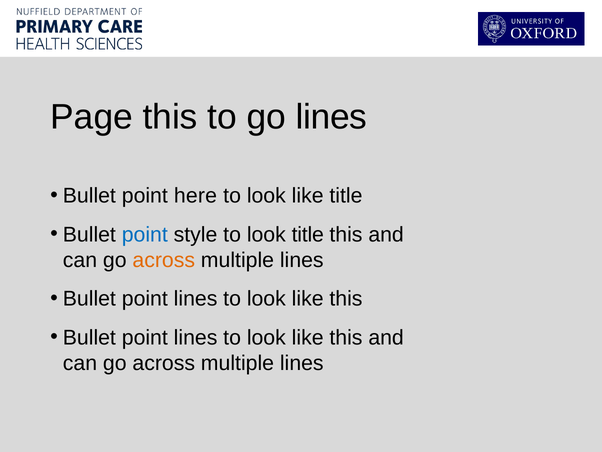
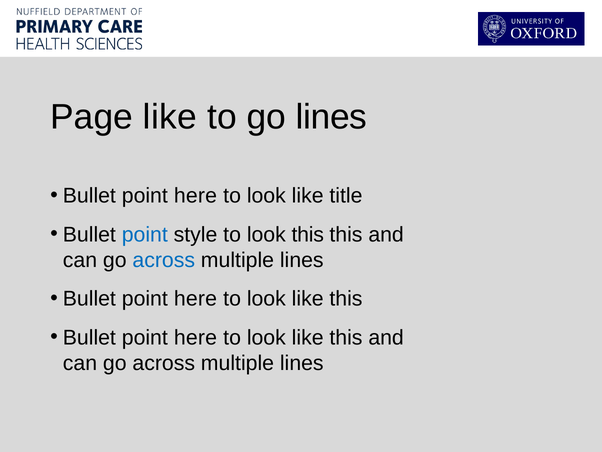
Page this: this -> like (170, 117)
look title: title -> this (308, 234)
across colour: orange -> blue (164, 260)
lines: lines -> here (195, 299)
lines: lines -> here (195, 337)
